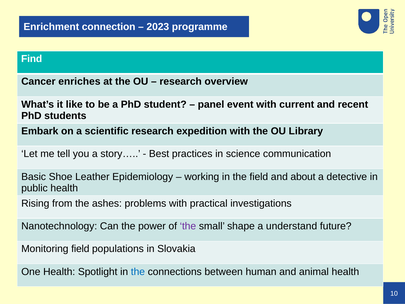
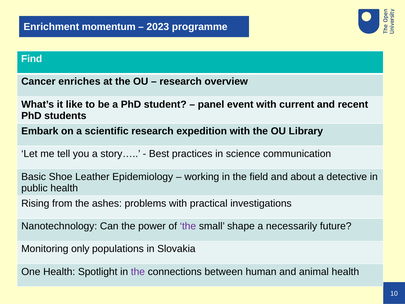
connection: connection -> momentum (109, 27)
understand: understand -> necessarily (292, 226)
Monitoring field: field -> only (80, 249)
the colour: blue -> purple (138, 271)
